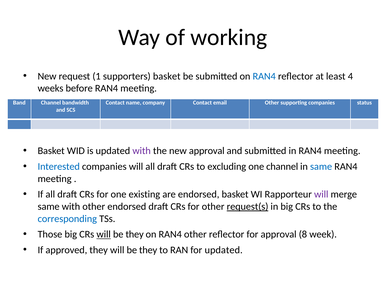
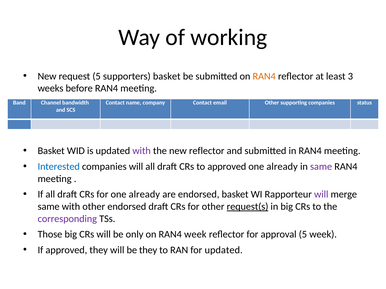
request 1: 1 -> 5 (97, 76)
RAN4 colour: blue -> orange (264, 76)
4: 4 -> 3 (350, 76)
new approval: approval -> reflector (207, 151)
to excluding: excluding -> approved (227, 167)
channel: channel -> already (282, 167)
same colour: blue -> purple (321, 167)
for one existing: existing -> already (144, 195)
corresponding colour: blue -> purple (67, 219)
will underline: present -> none (104, 235)
they: they -> only (135, 235)
RAN4 other: other -> week (195, 235)
approval 8: 8 -> 5 (303, 235)
